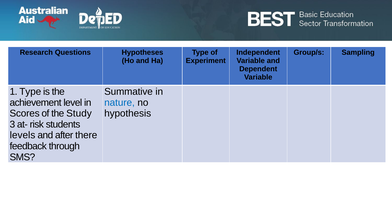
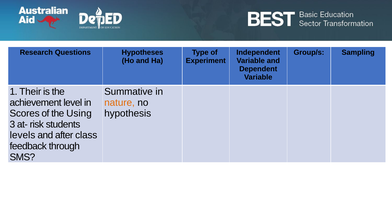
1 Type: Type -> Their (30, 92)
nature colour: blue -> orange (120, 103)
Study: Study -> Using (79, 114)
there: there -> class (86, 136)
